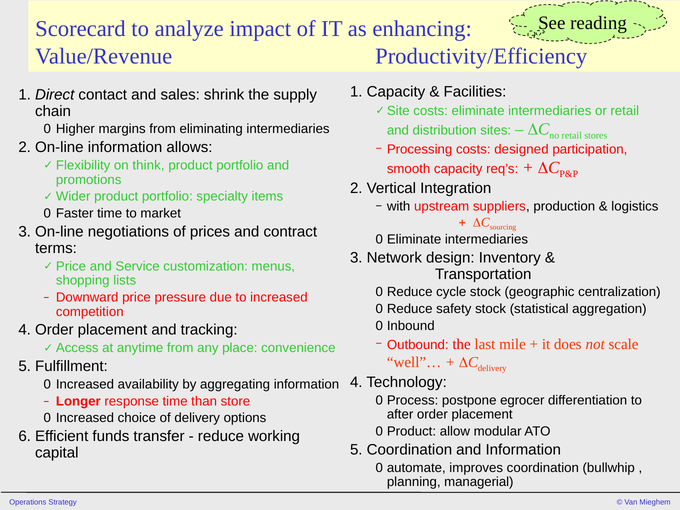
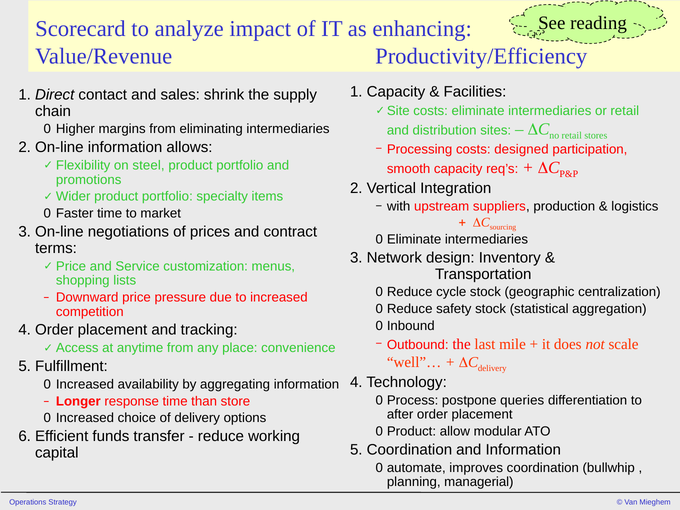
think: think -> steel (149, 165)
egrocer: egrocer -> queries (522, 400)
